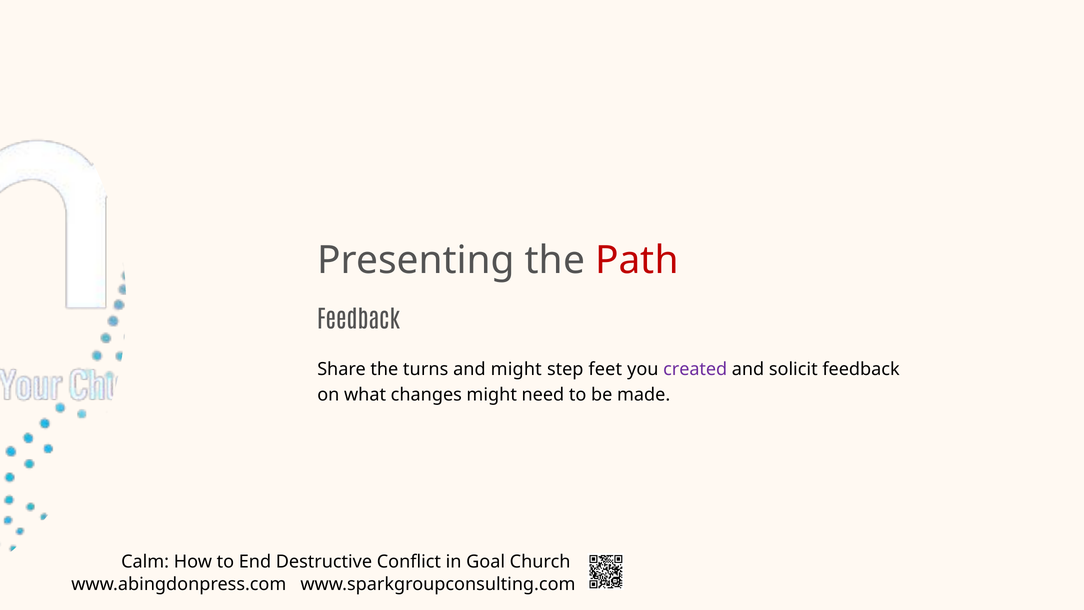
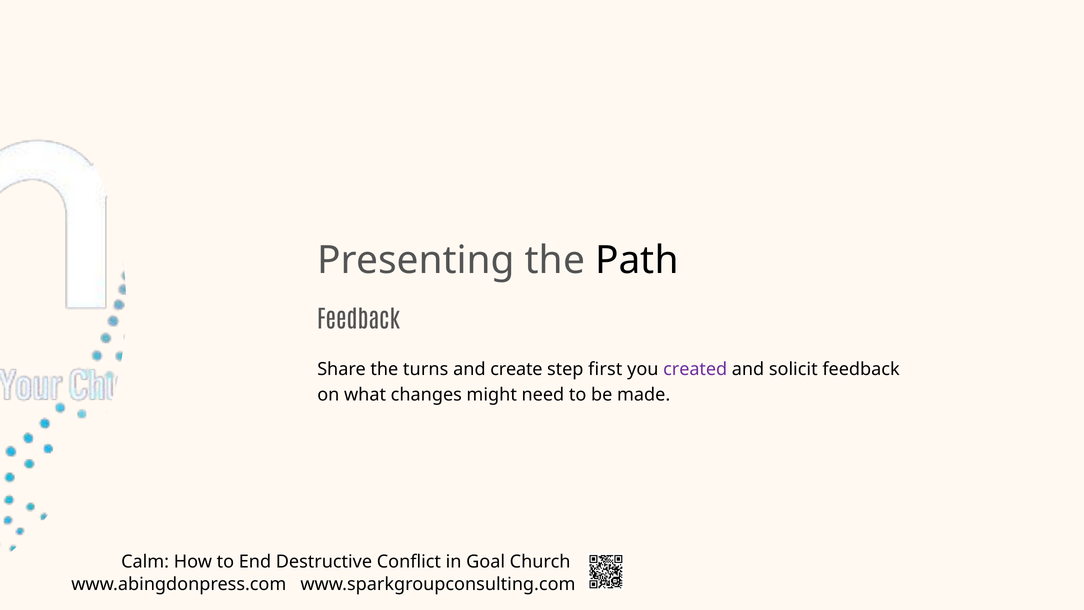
Path colour: red -> black (637, 260)
and might: might -> create (516, 369)
feet: feet -> first (605, 369)
